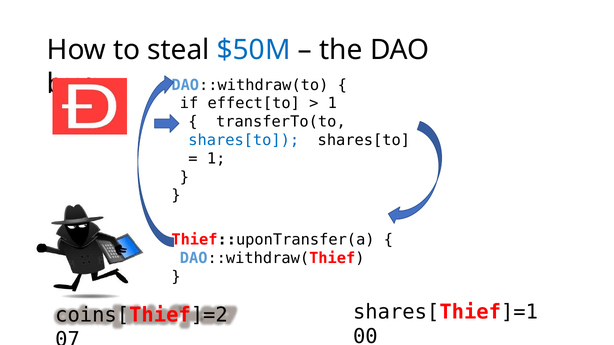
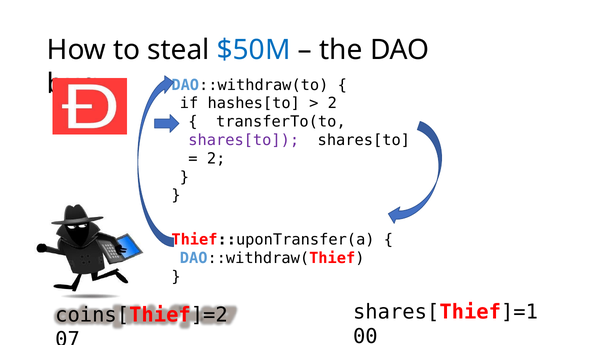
effect[to: effect[to -> hashes[to (254, 104)
1: 1 -> 2 (332, 104)
shares[to colour: blue -> purple (244, 140)
1: 1 -> 2 (216, 159)
